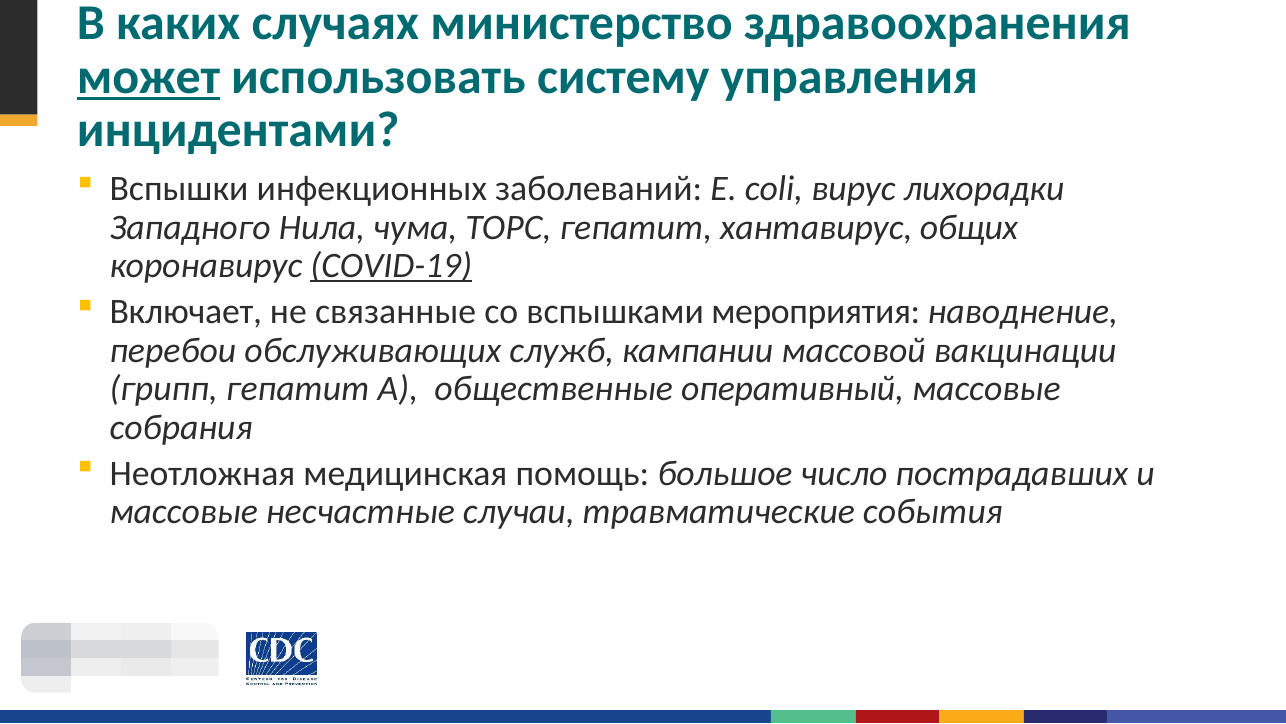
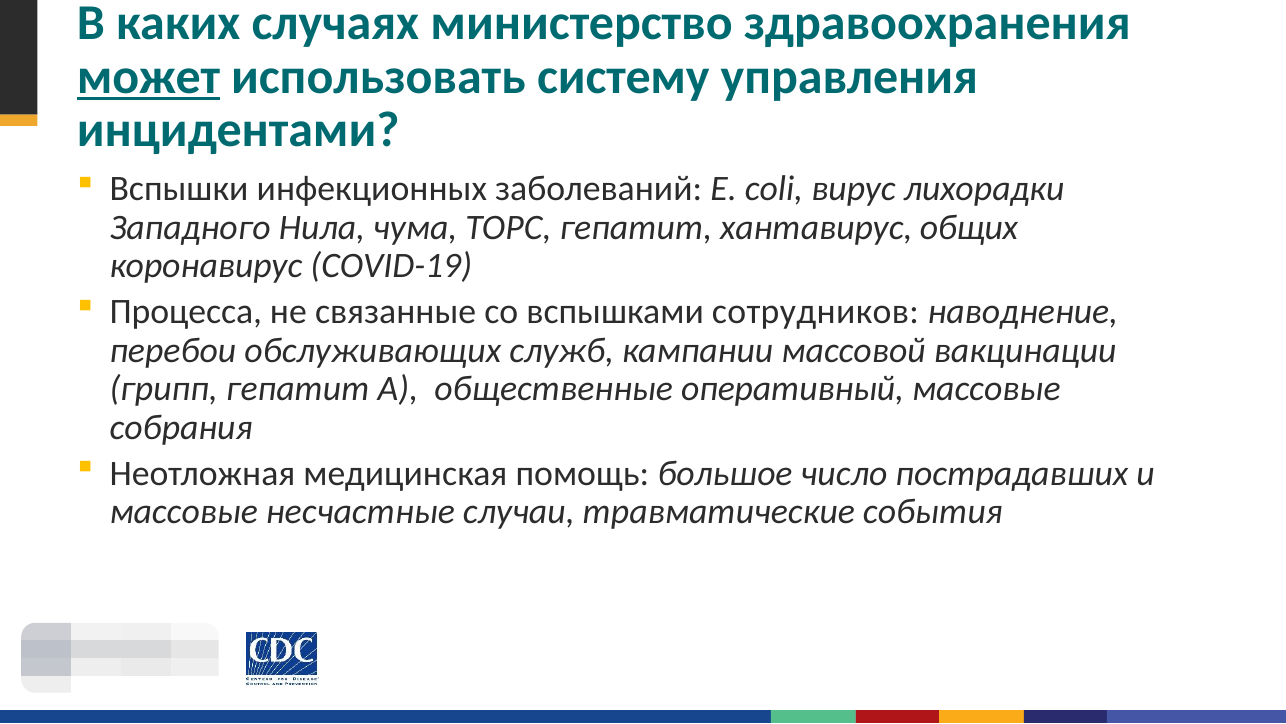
COVID-19 underline: present -> none (391, 266)
Включает: Включает -> Процесса (186, 311)
мероприятия: мероприятия -> сотрудников (815, 311)
